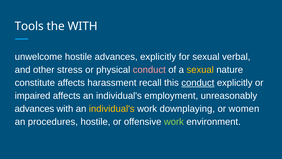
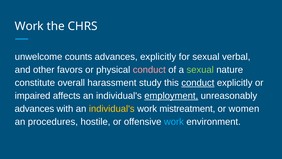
Tools: Tools -> Work (29, 26)
the WITH: WITH -> CHRS (83, 26)
unwelcome hostile: hostile -> counts (79, 57)
stress: stress -> favors (70, 70)
sexual colour: yellow -> light green (200, 70)
constitute affects: affects -> overall (71, 83)
recall: recall -> study (150, 83)
employment underline: none -> present (171, 96)
downplaying: downplaying -> mistreatment (187, 109)
work colour: light green -> light blue (174, 122)
